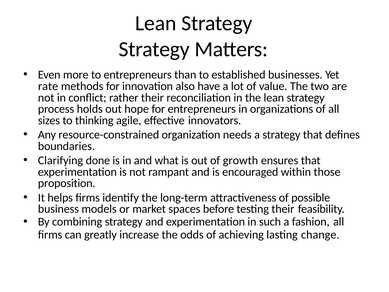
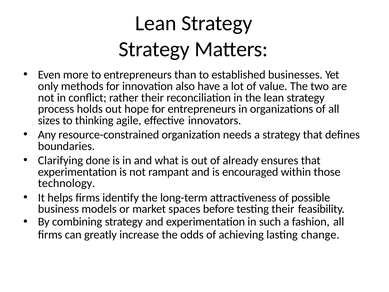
rate: rate -> only (48, 86)
growth: growth -> already (241, 160)
proposition: proposition -> technology (67, 183)
